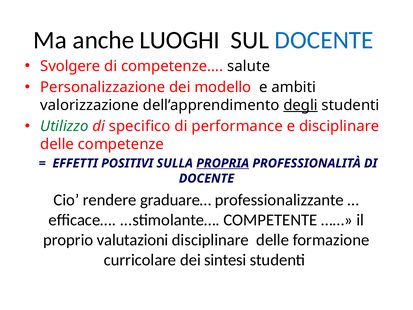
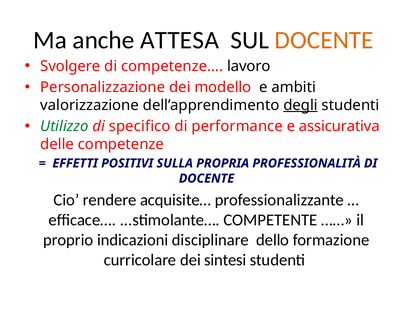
LUOGHI: LUOGHI -> ATTESA (179, 40)
DOCENTE colour: blue -> orange (324, 40)
salute: salute -> lavoro (249, 66)
e disciplinare: disciplinare -> assicurativa (339, 126)
PROPRIA underline: present -> none (223, 163)
graduare…: graduare… -> acquisite… (176, 200)
valutazioni: valutazioni -> indicazioni (133, 240)
delle: delle -> dello (273, 240)
